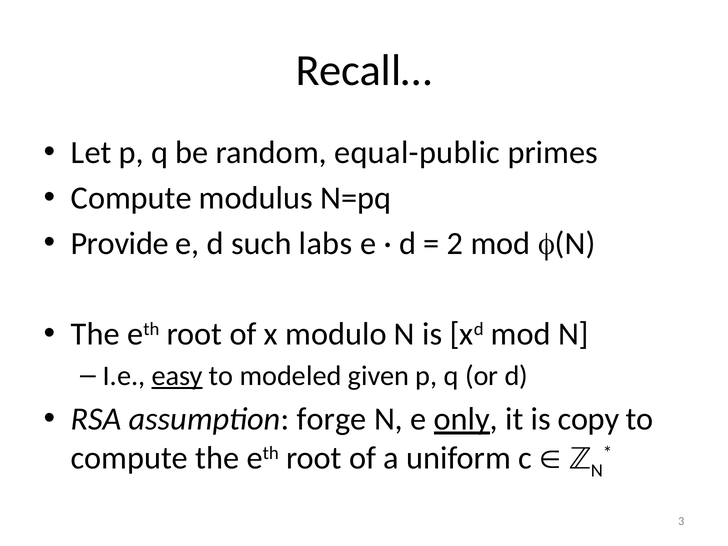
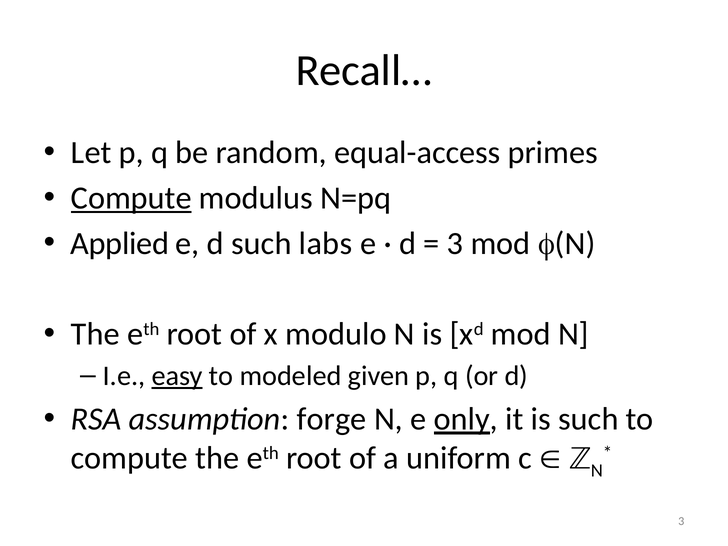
equal-public: equal-public -> equal-access (417, 153)
Compute underline: none -> present (131, 198)
Provide: Provide -> Applied (120, 243)
2: 2 -> 3 (455, 243)
is copy: copy -> such (588, 419)
